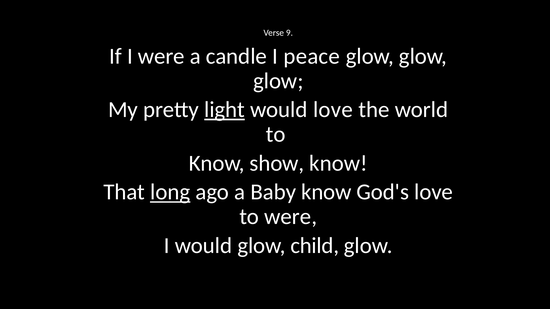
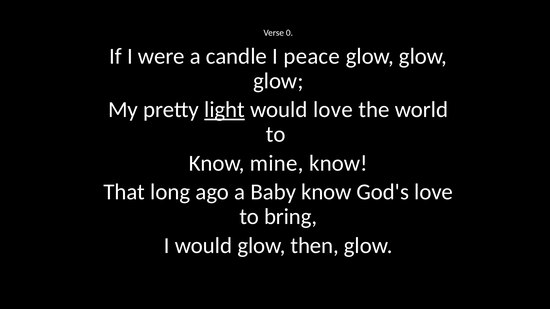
9: 9 -> 0 (289, 33)
show: show -> mine (277, 163)
long underline: present -> none (170, 192)
to were: were -> bring (291, 217)
child: child -> then (315, 246)
